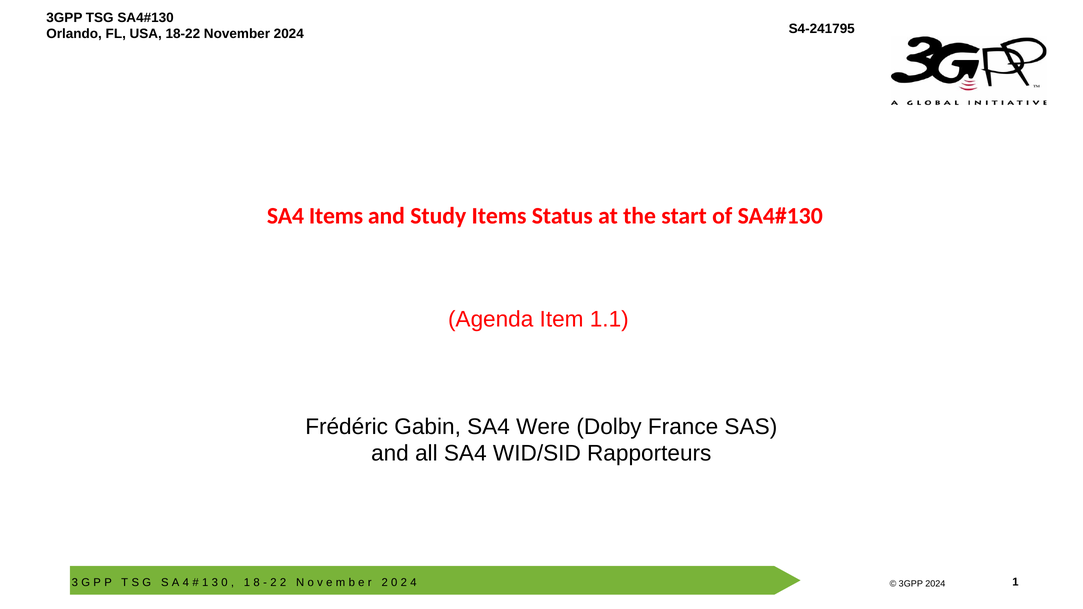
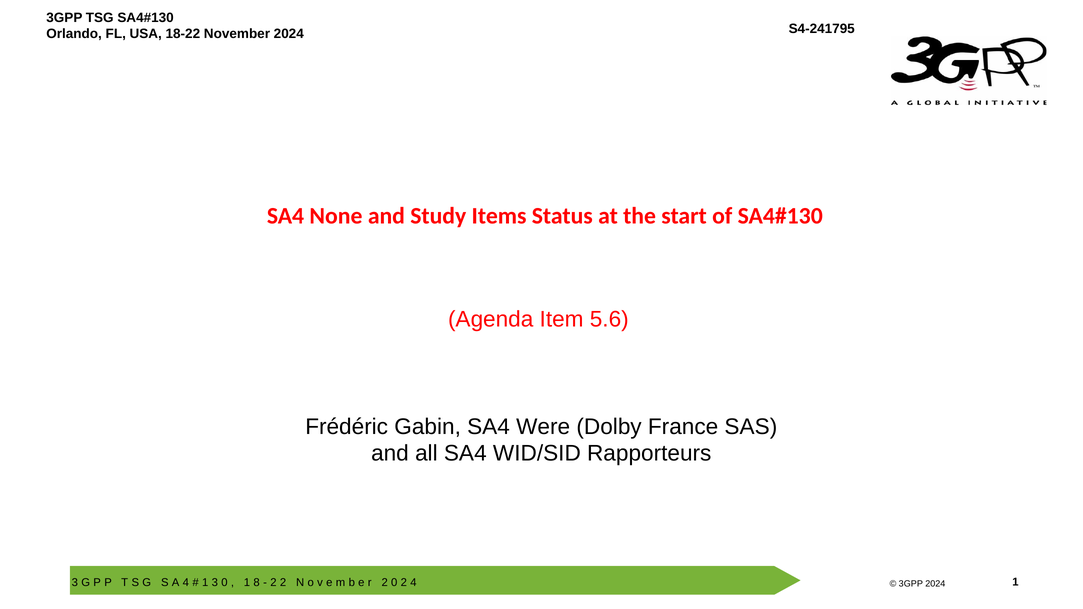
SA4 Items: Items -> None (336, 216)
1.1: 1.1 -> 5.6 (609, 320)
